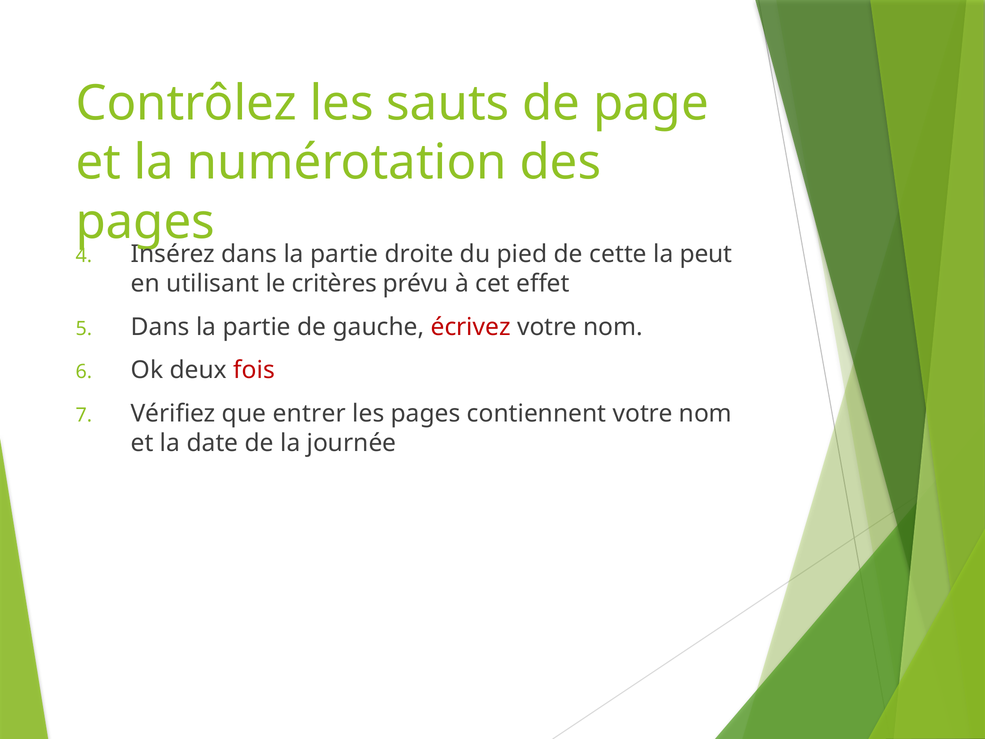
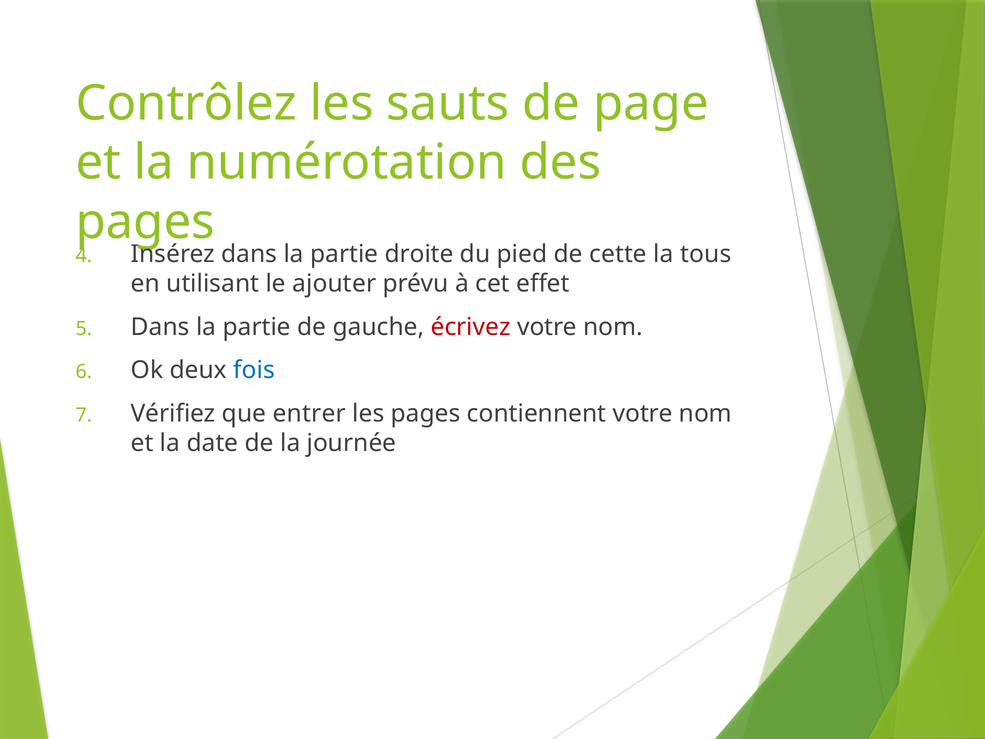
peut: peut -> tous (706, 254)
critères: critères -> ajouter (334, 284)
fois colour: red -> blue (254, 370)
